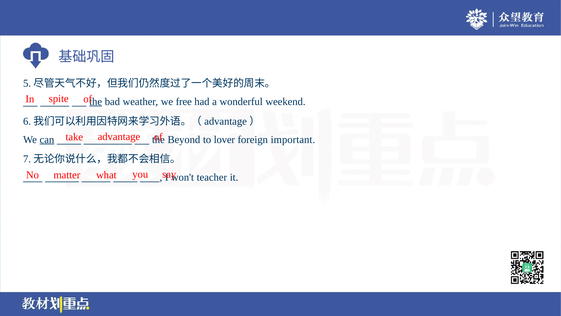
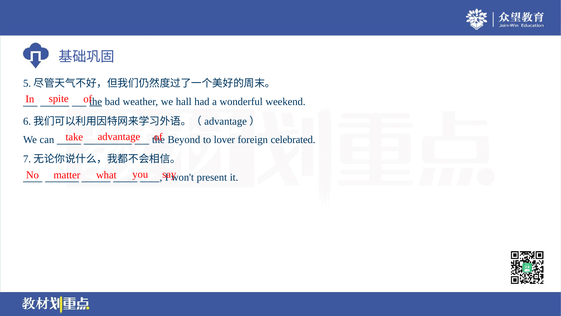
free: free -> hall (184, 101)
can underline: present -> none (47, 139)
important: important -> celebrated (293, 139)
teacher: teacher -> present (212, 177)
